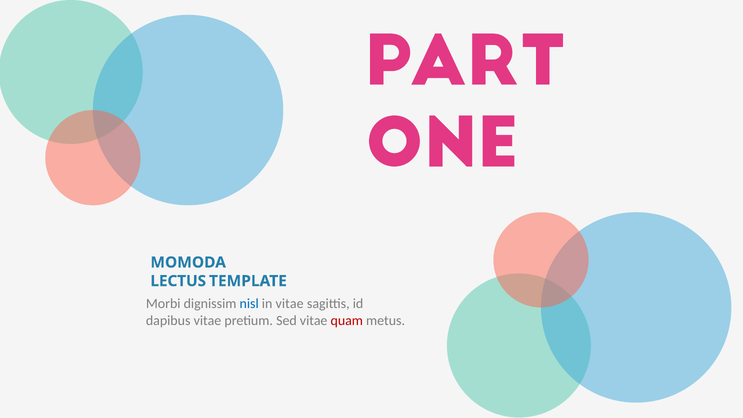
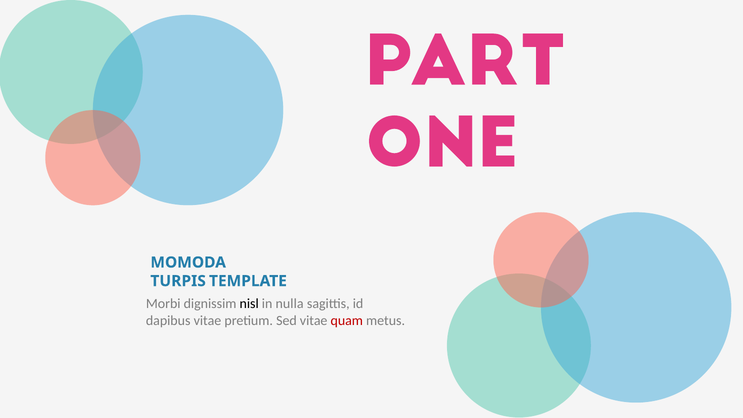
LECTUS: LECTUS -> TURPIS (178, 281)
nisl colour: blue -> black (249, 304)
in vitae: vitae -> nulla (290, 304)
